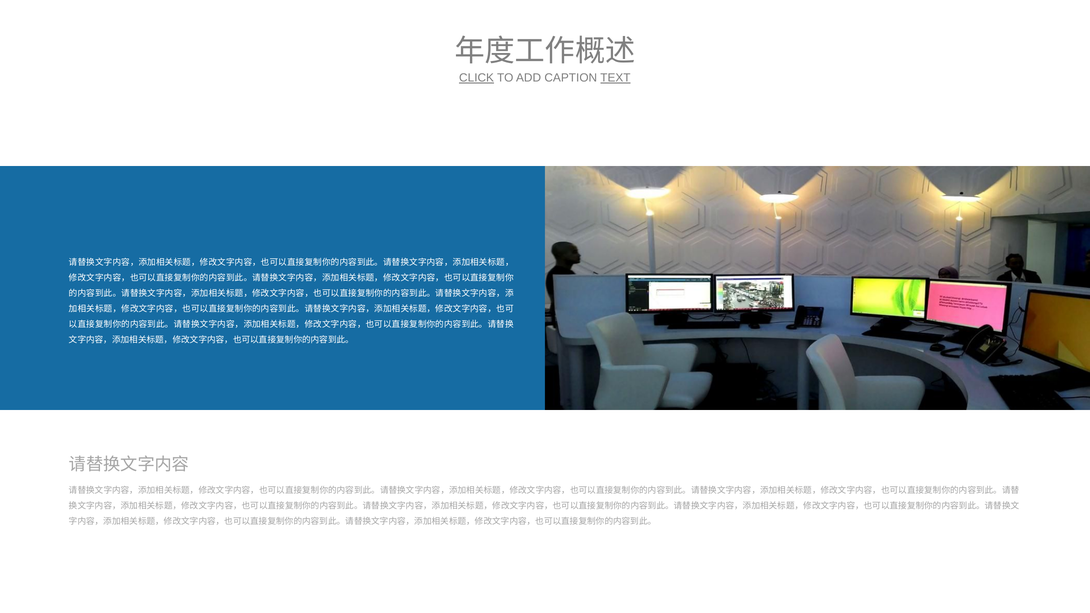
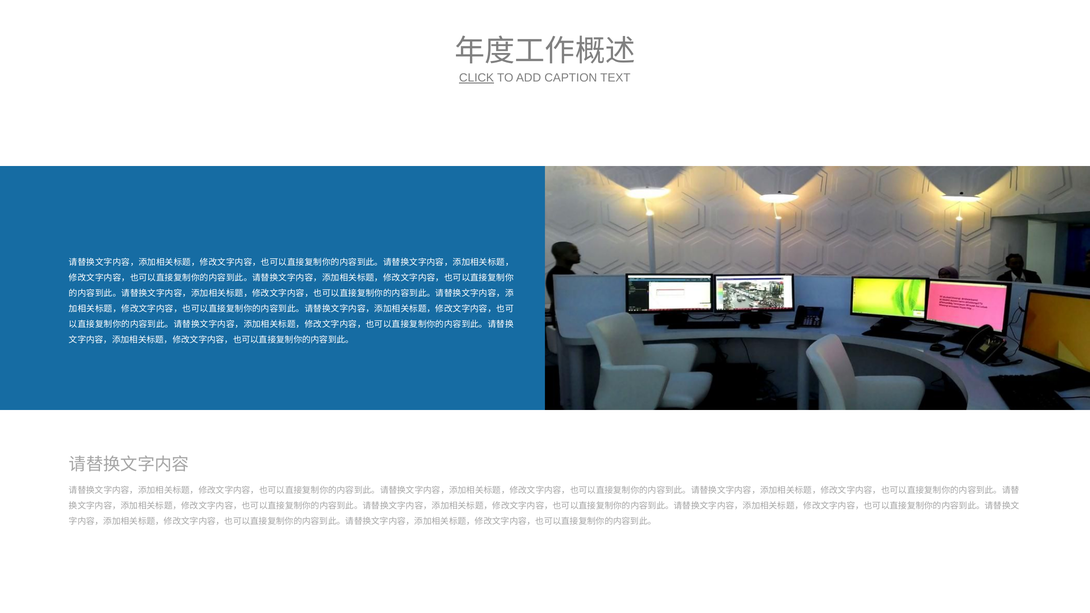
TEXT underline: present -> none (615, 78)
